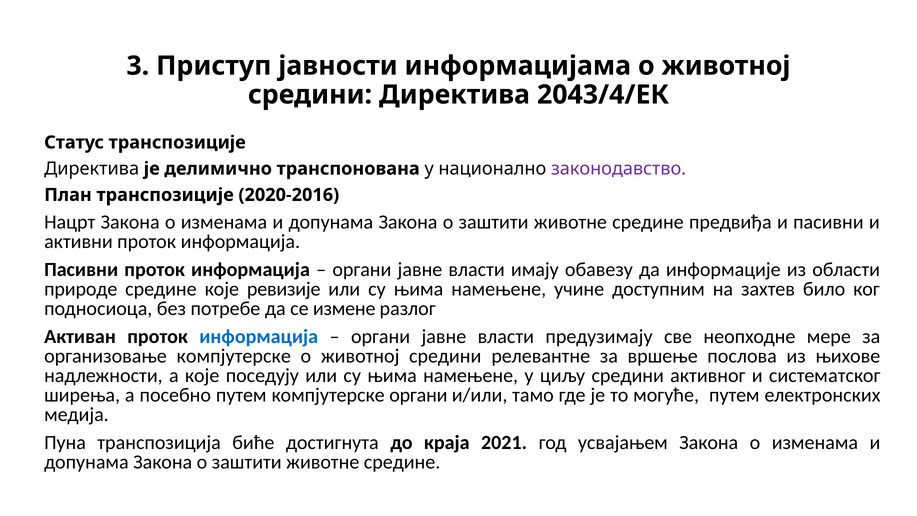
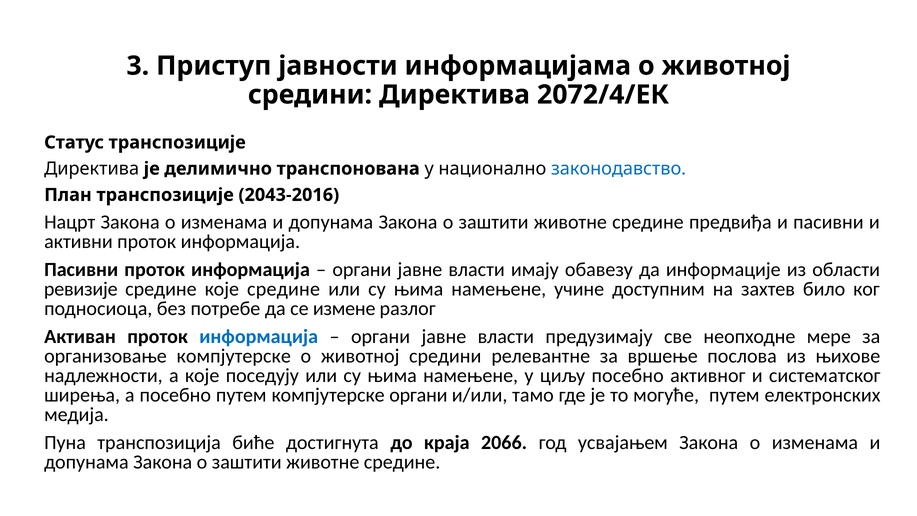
2043/4/EК: 2043/4/EК -> 2072/4/EК (603, 95)
законодавство colour: purple -> blue (619, 169)
2020-2016: 2020-2016 -> 2043-2016 (289, 195)
природе: природе -> ревизије (81, 289)
које ревизије: ревизије -> средине (284, 289)
циљу средини: средини -> посебно (628, 376)
2021: 2021 -> 2066 (504, 443)
